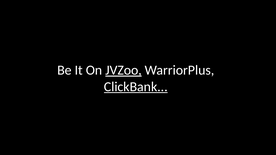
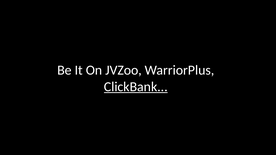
JVZoo underline: present -> none (124, 70)
